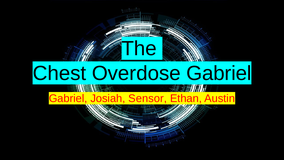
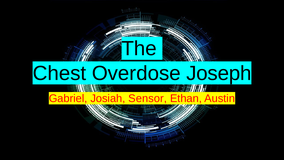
Overdose Gabriel: Gabriel -> Joseph (219, 73)
